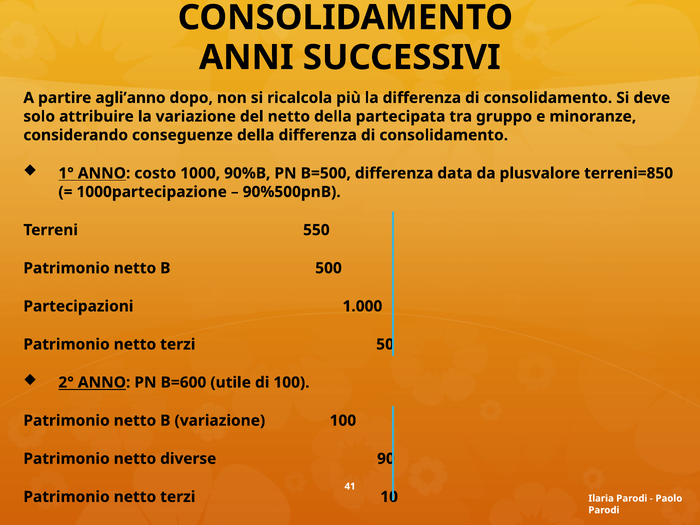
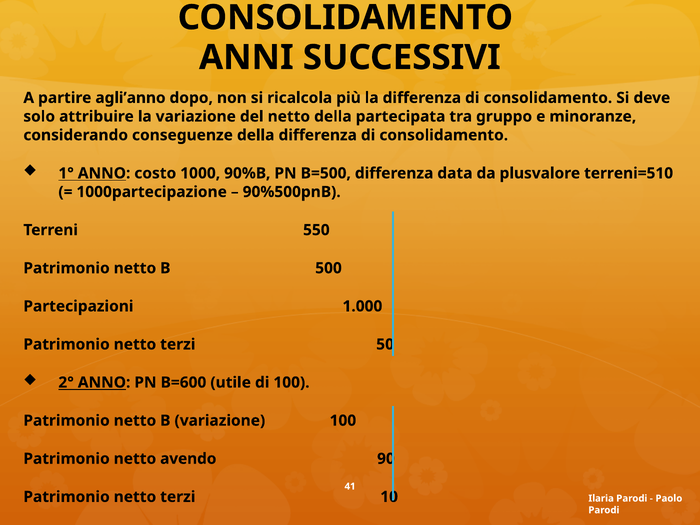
terreni=850: terreni=850 -> terreni=510 (629, 173)
diverse: diverse -> avendo (188, 459)
